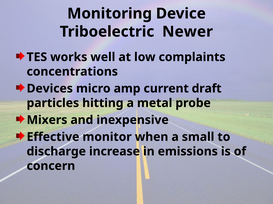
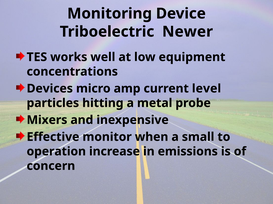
complaints: complaints -> equipment (192, 57)
draft: draft -> level (207, 89)
discharge: discharge -> operation (56, 152)
